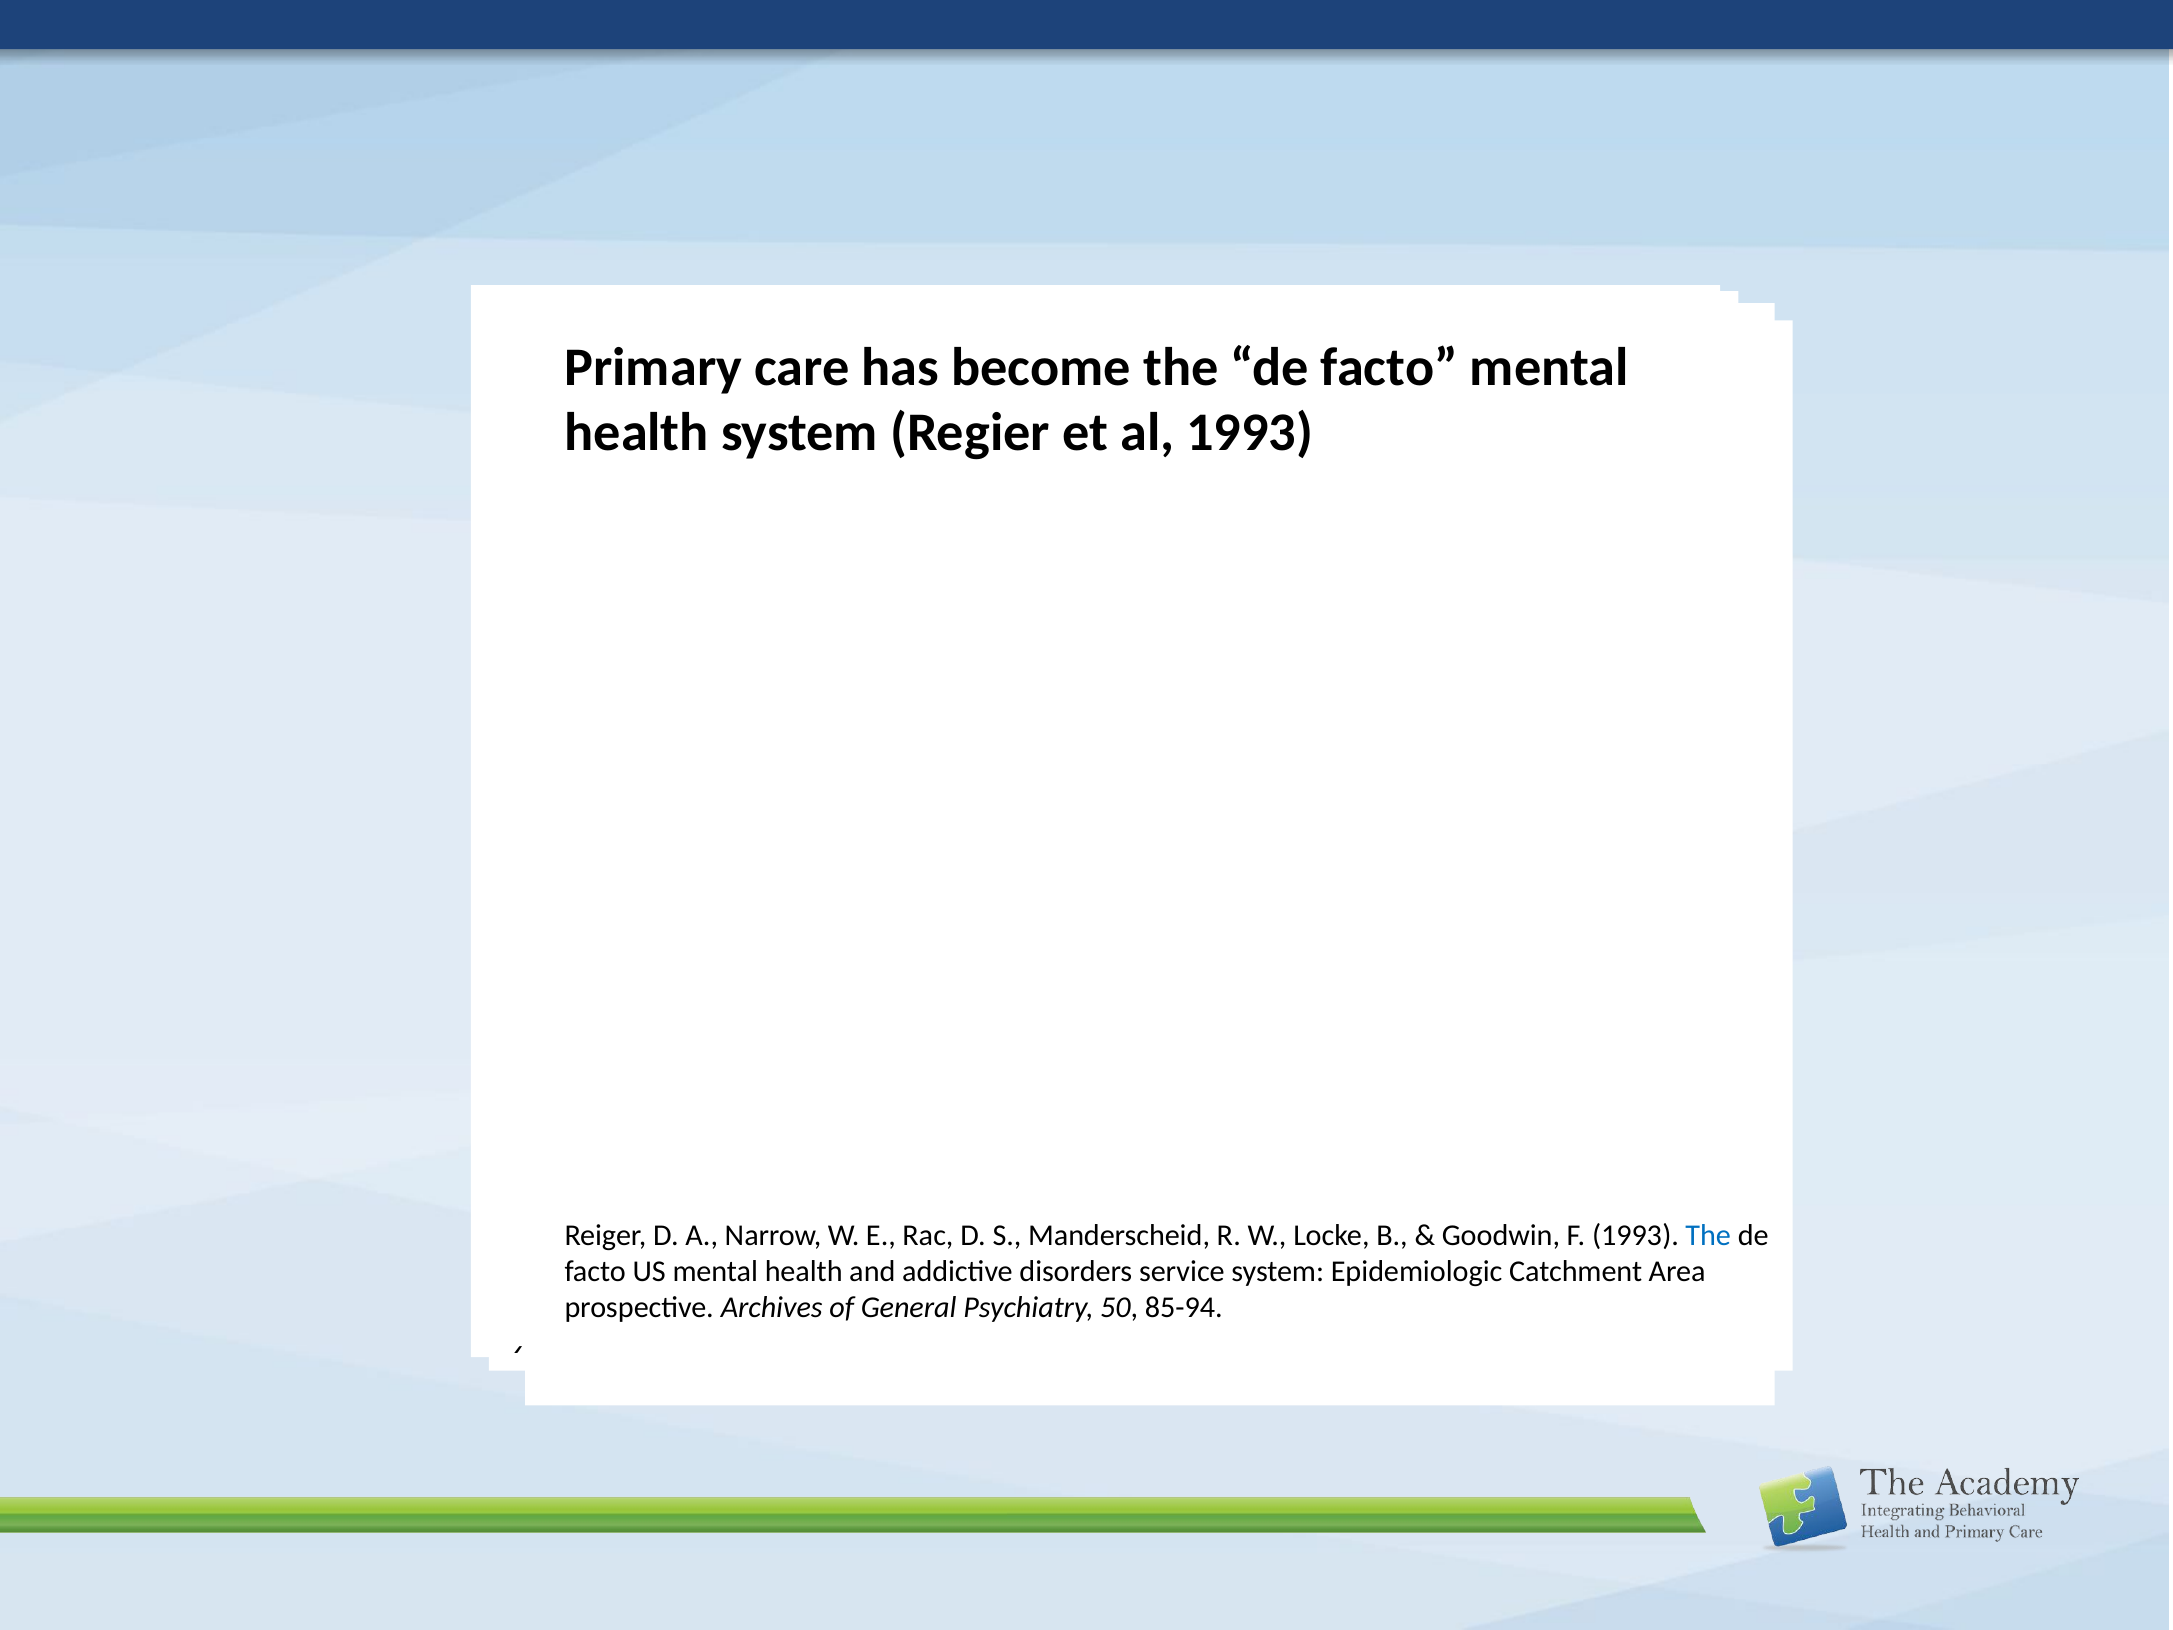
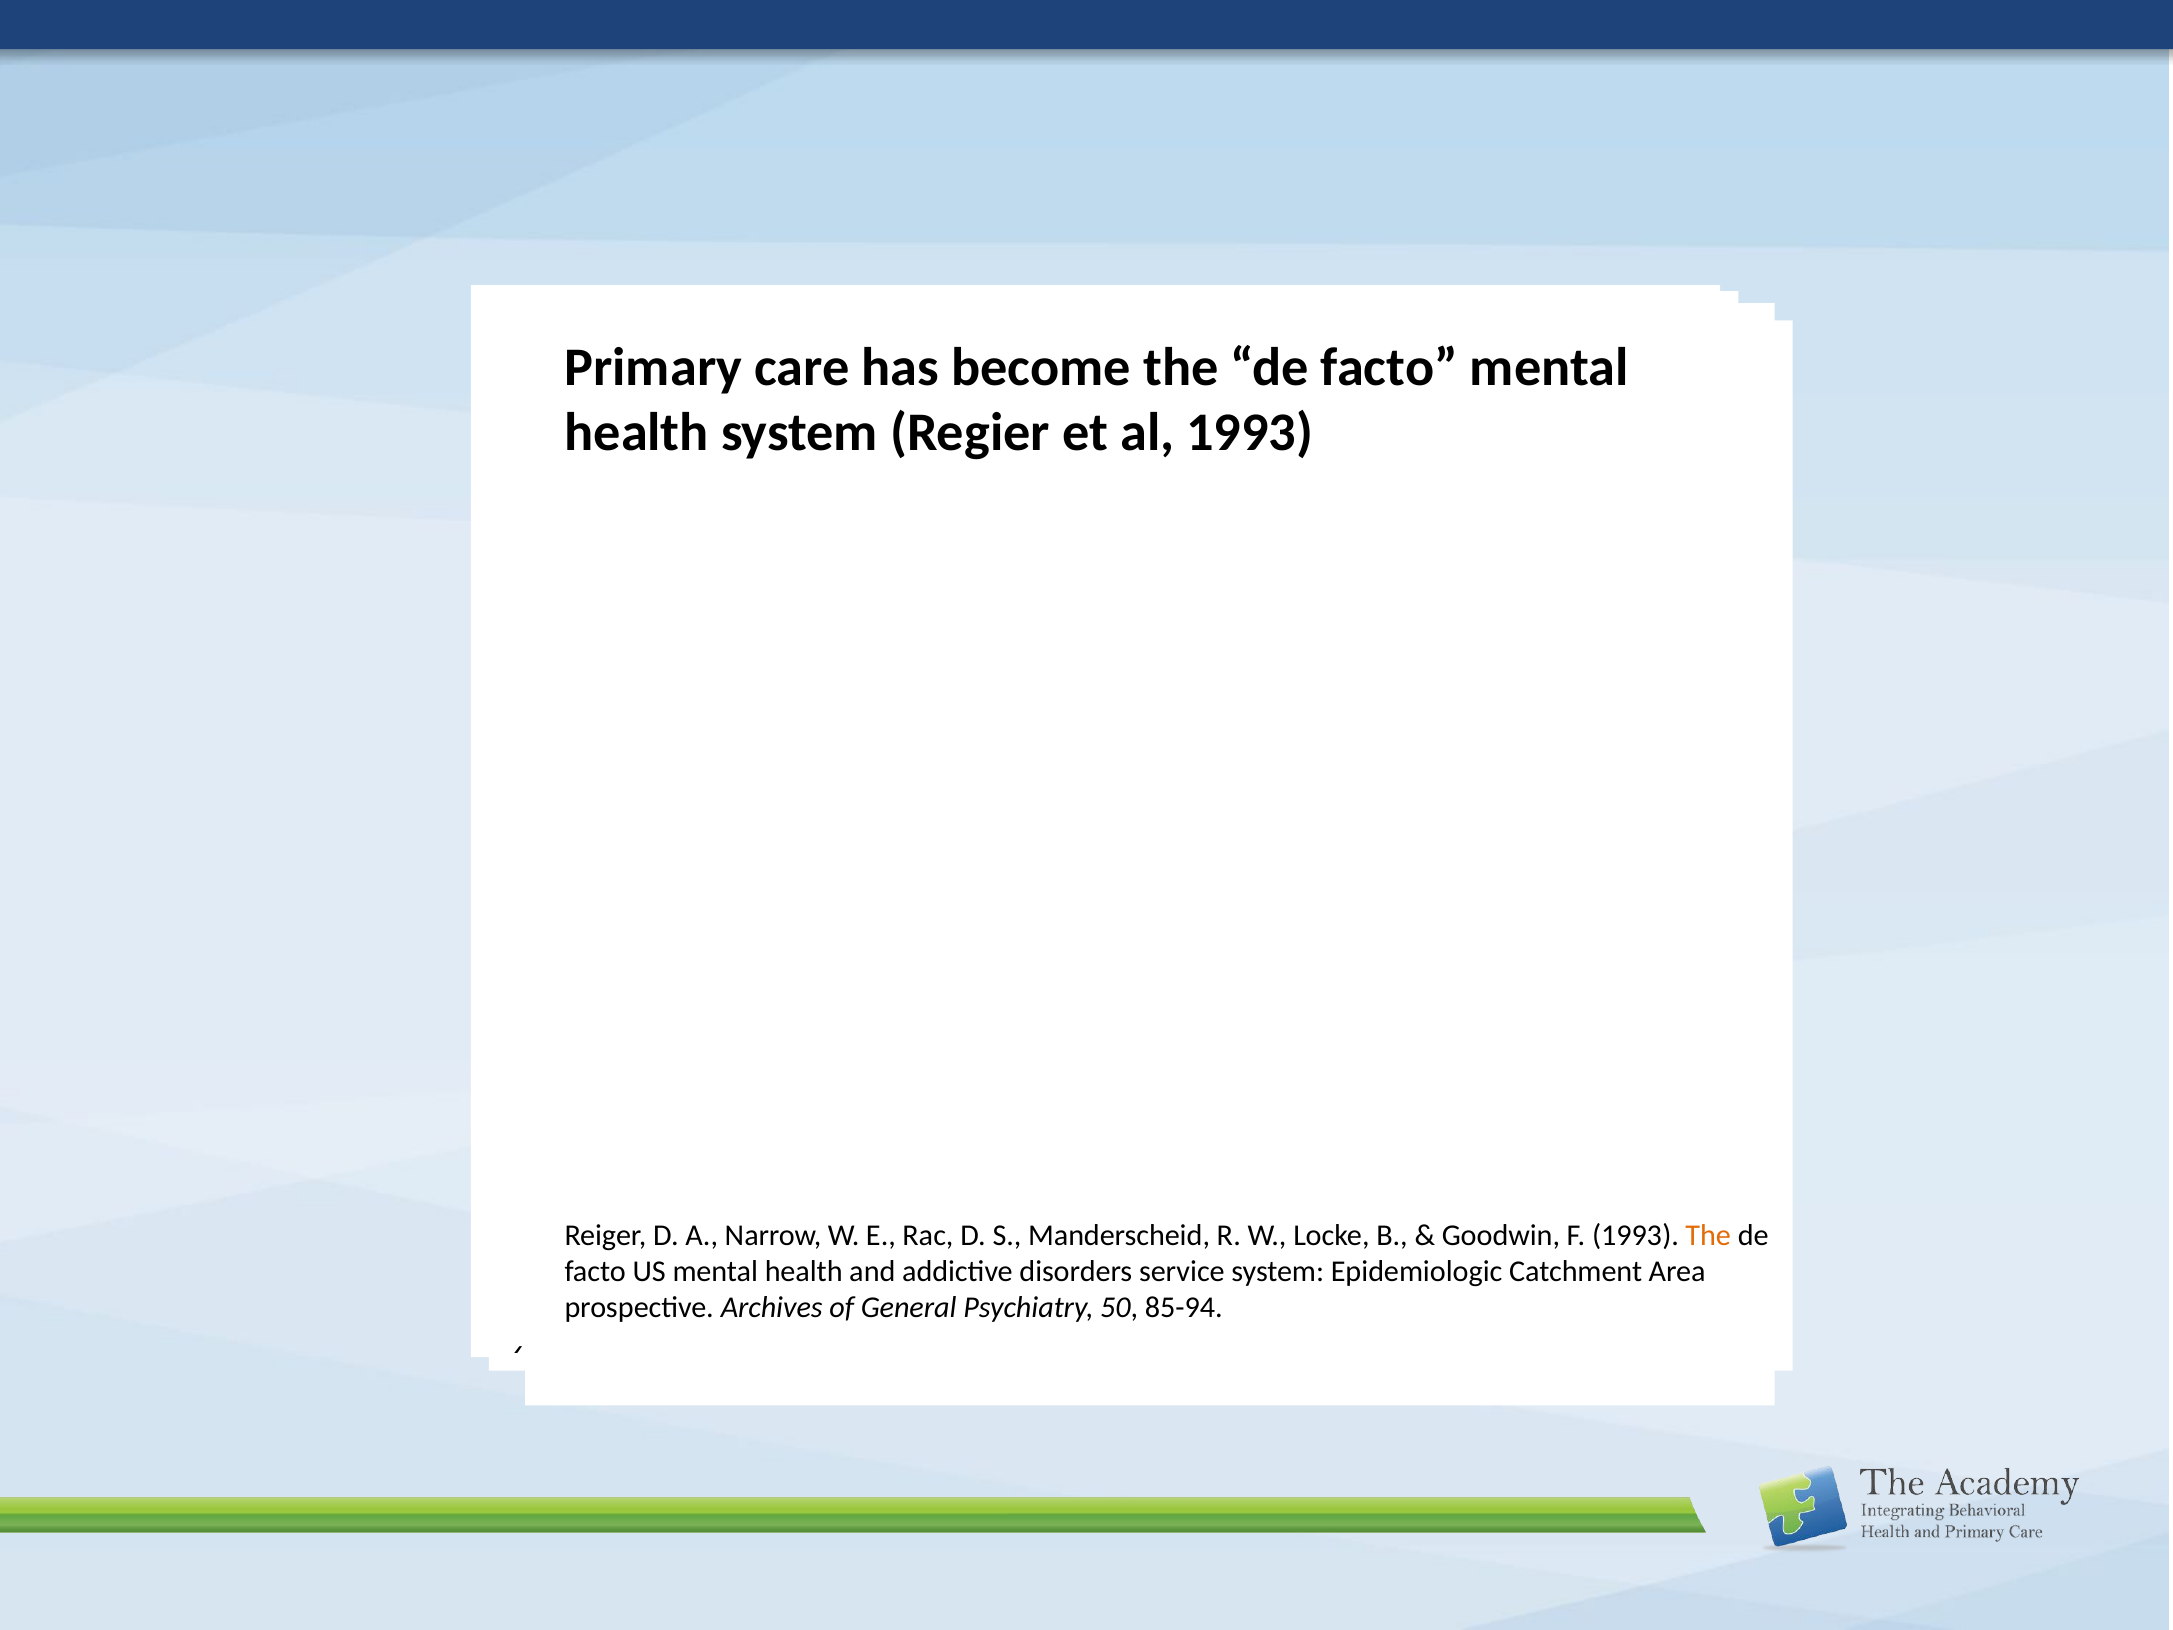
The colour: blue -> orange (1708, 1235)
